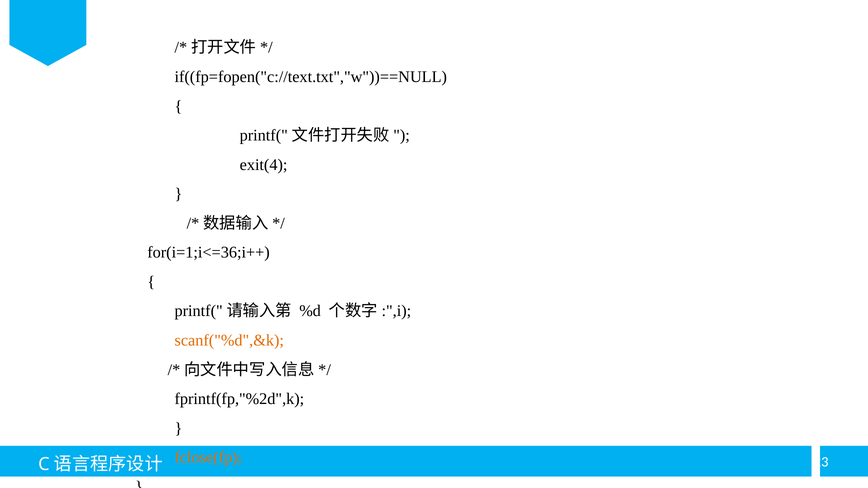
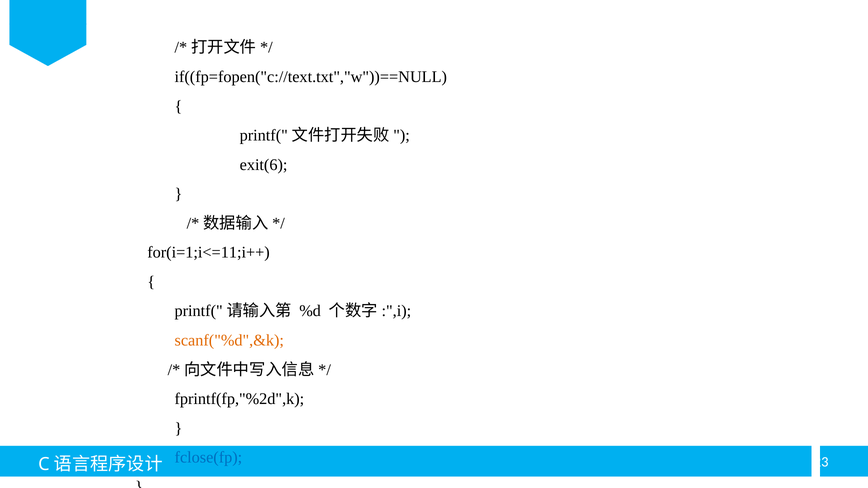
exit(4: exit(4 -> exit(6 (264, 165)
for(i=1;i<=36;i++: for(i=1;i<=36;i++ -> for(i=1;i<=11;i++ (209, 253)
fclose(fp colour: orange -> blue (208, 458)
